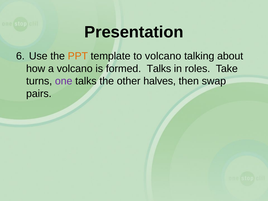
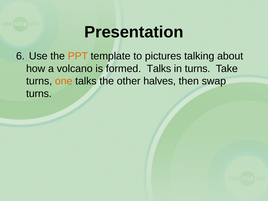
to volcano: volcano -> pictures (163, 56)
in roles: roles -> turns (198, 69)
one colour: purple -> orange (64, 81)
pairs: pairs -> turns (39, 94)
